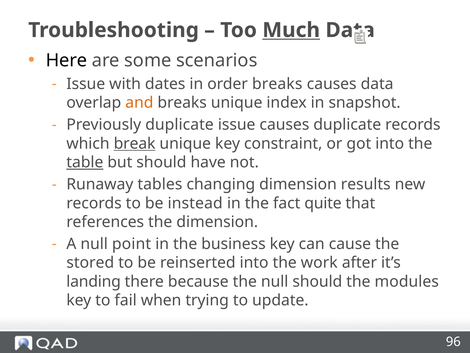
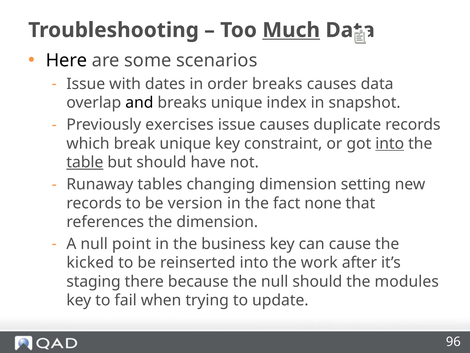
and colour: orange -> black (139, 103)
Previously duplicate: duplicate -> exercises (180, 125)
break underline: present -> none (135, 143)
into underline: none -> present (390, 143)
results: results -> setting (366, 184)
instead: instead -> version (195, 203)
quite: quite -> none (323, 203)
stored: stored -> kicked (90, 262)
landing: landing -> staging (94, 281)
